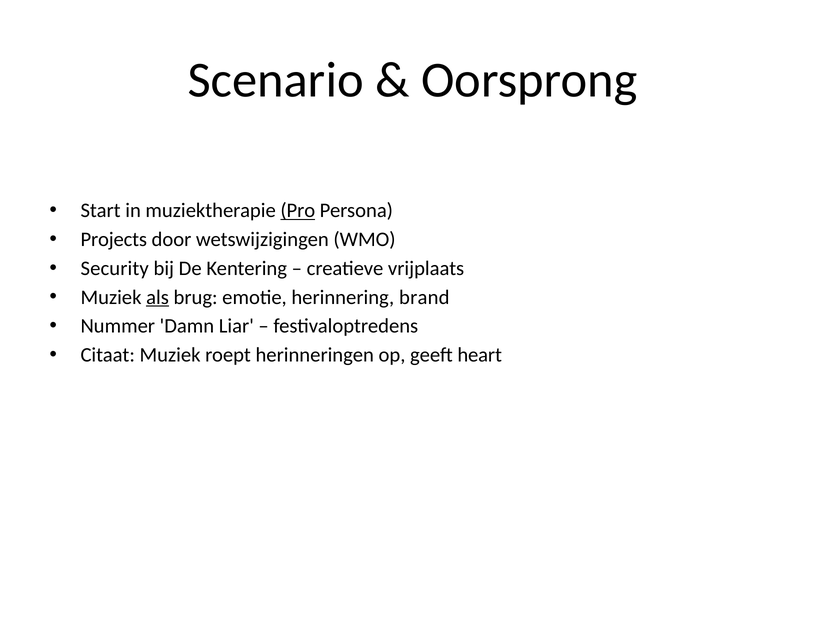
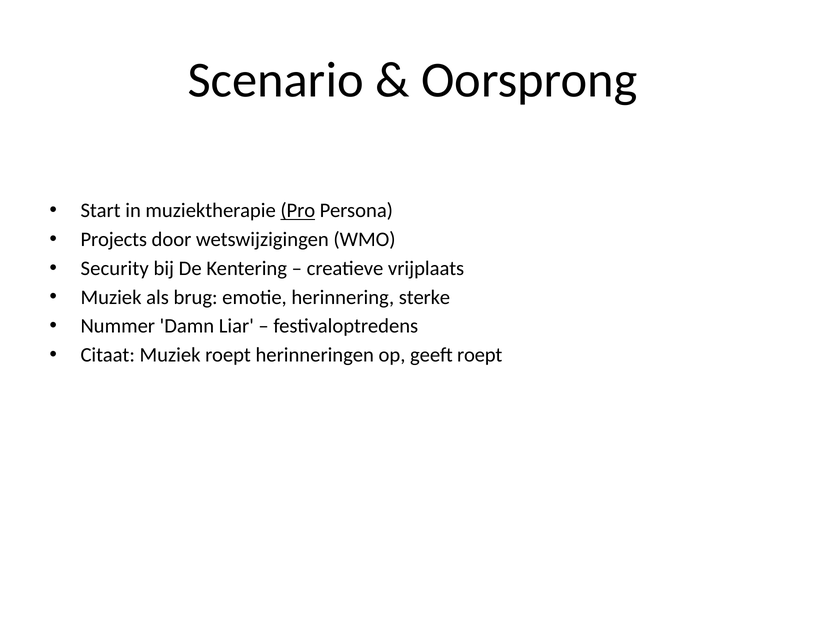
als underline: present -> none (158, 297)
brand: brand -> sterke (424, 297)
geeft heart: heart -> roept (480, 355)
